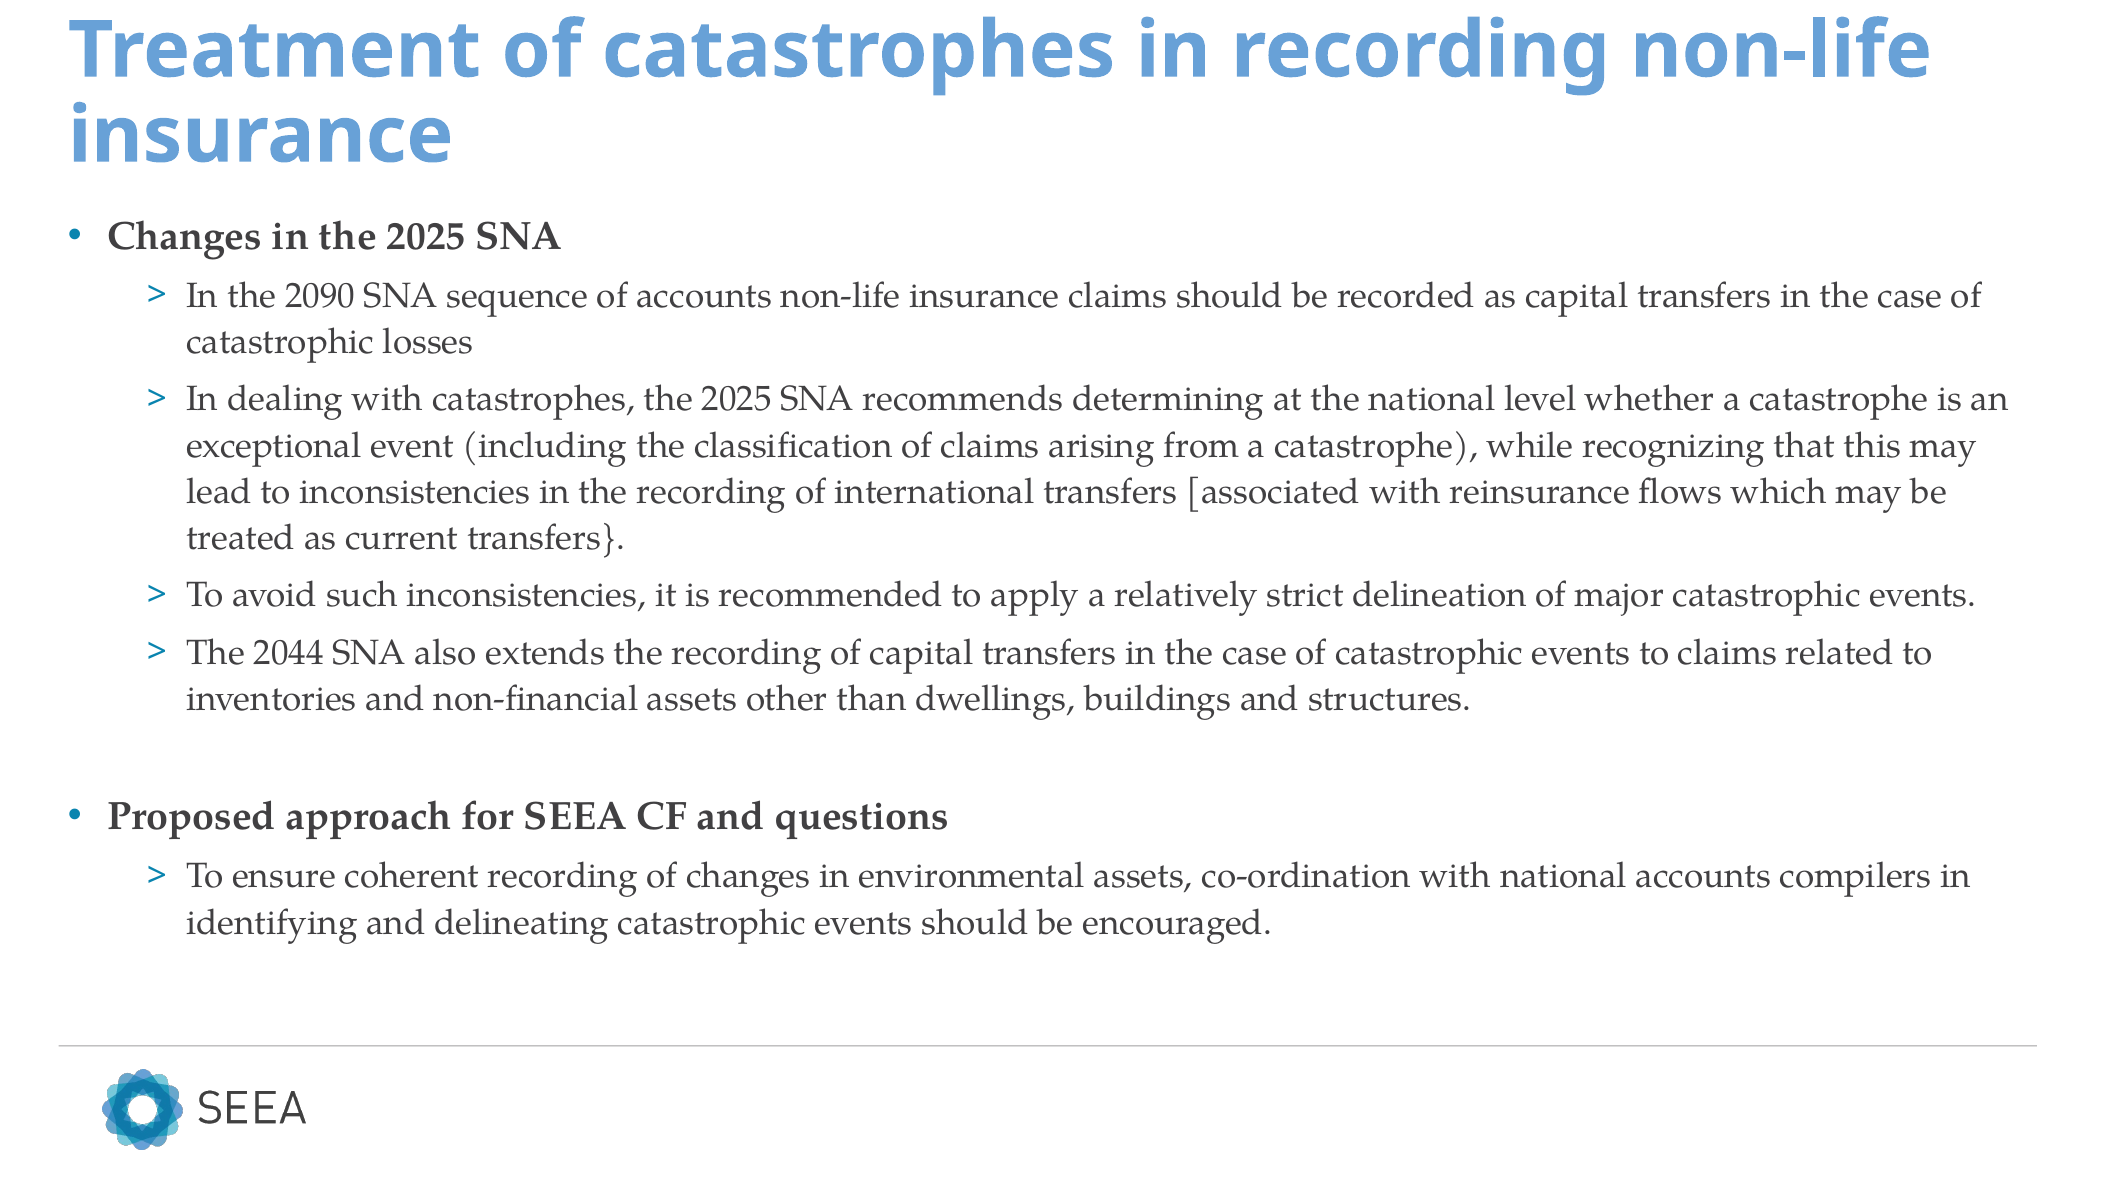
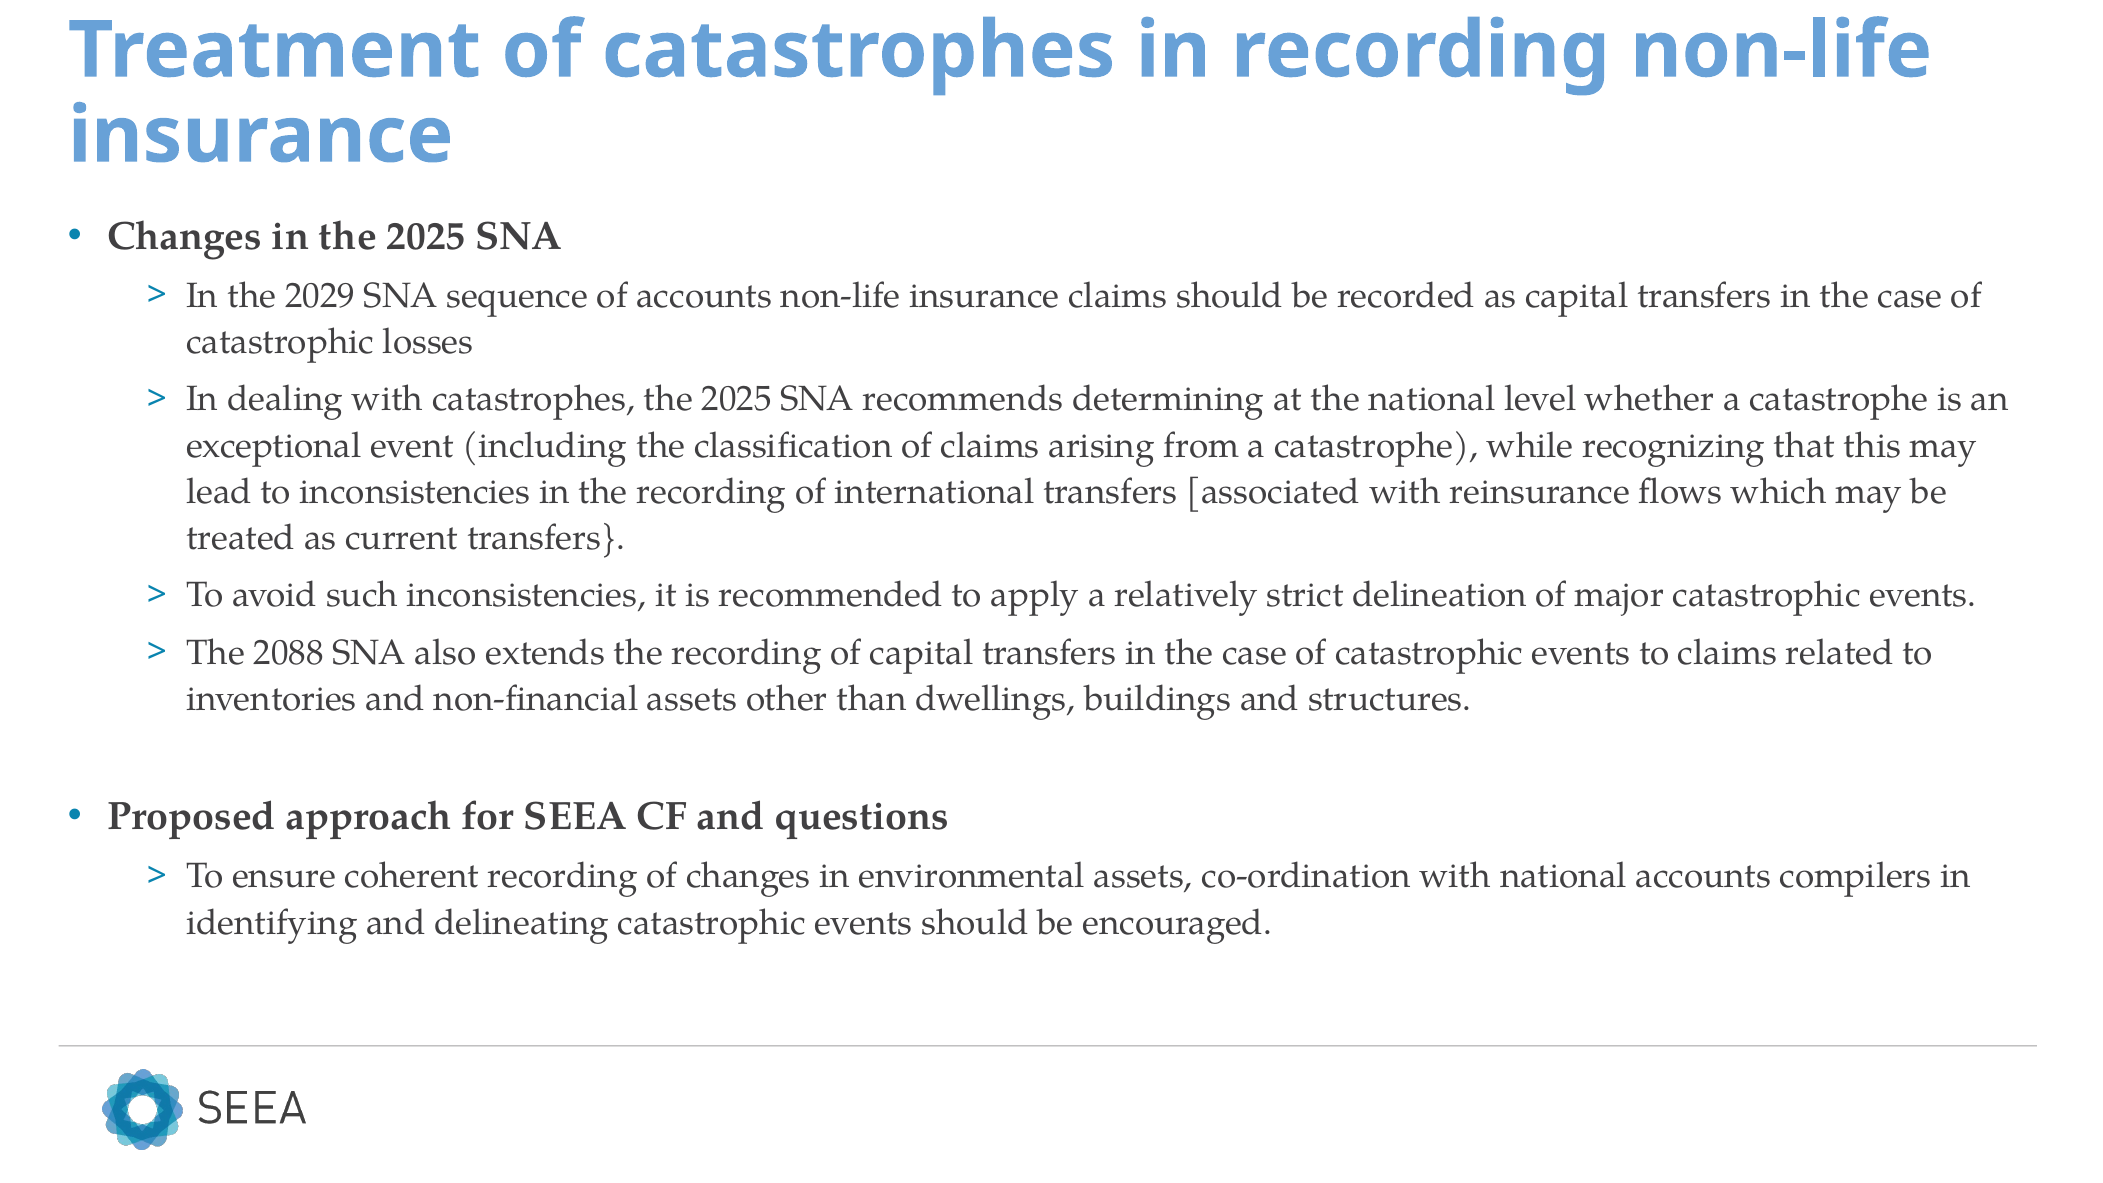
2090: 2090 -> 2029 (320, 296)
2044: 2044 -> 2088 (289, 653)
